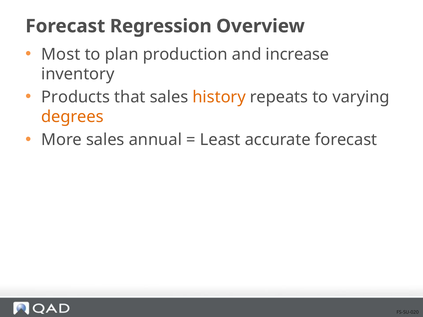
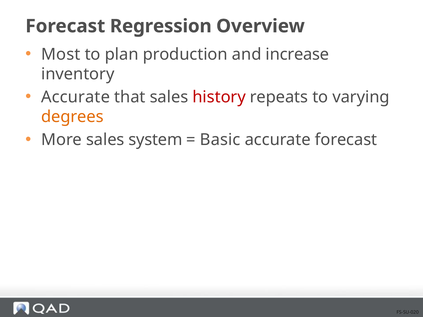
Products: Products -> Accurate (76, 97)
history colour: orange -> red (219, 97)
annual: annual -> system (155, 140)
Least: Least -> Basic (220, 140)
